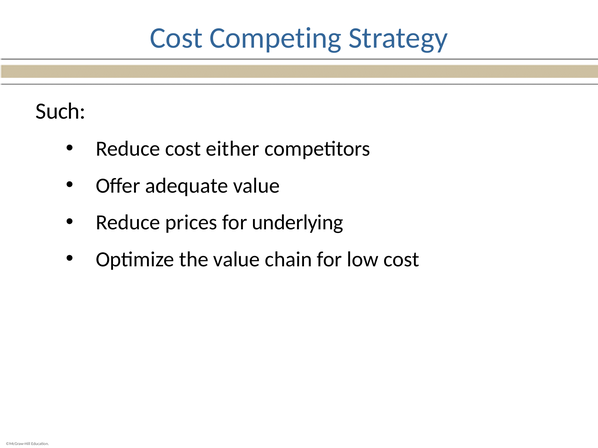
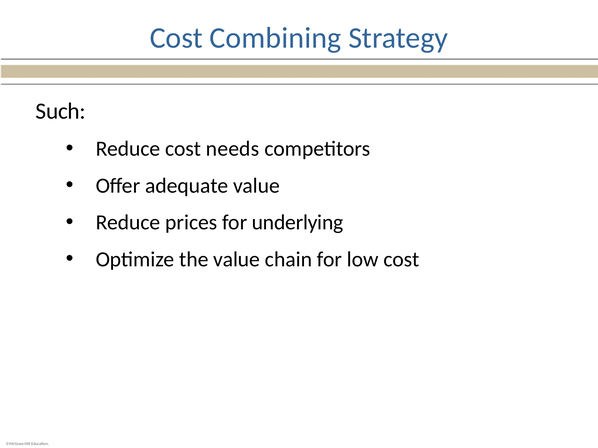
Competing: Competing -> Combining (275, 38)
either: either -> needs (233, 149)
